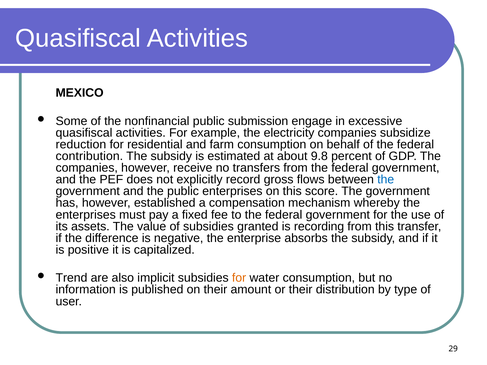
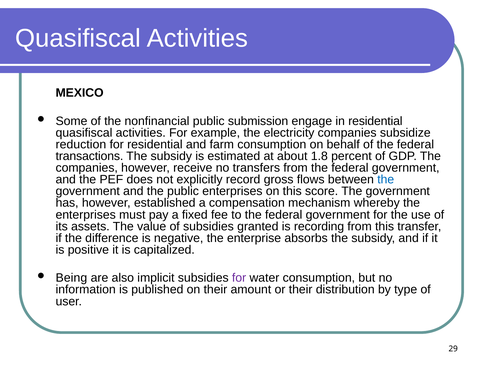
in excessive: excessive -> residential (375, 121)
contribution: contribution -> transactions (89, 156)
9.8: 9.8 -> 1.8 (319, 156)
Trend: Trend -> Being (71, 278)
for colour: orange -> purple (239, 278)
